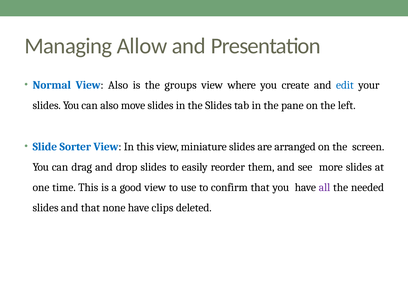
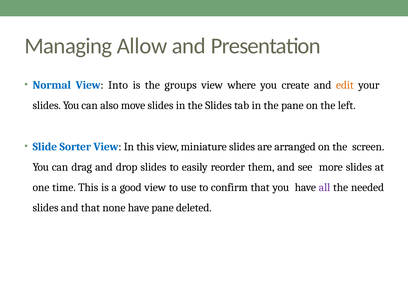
View Also: Also -> Into (118, 85)
edit colour: blue -> orange (345, 85)
have clips: clips -> pane (163, 208)
